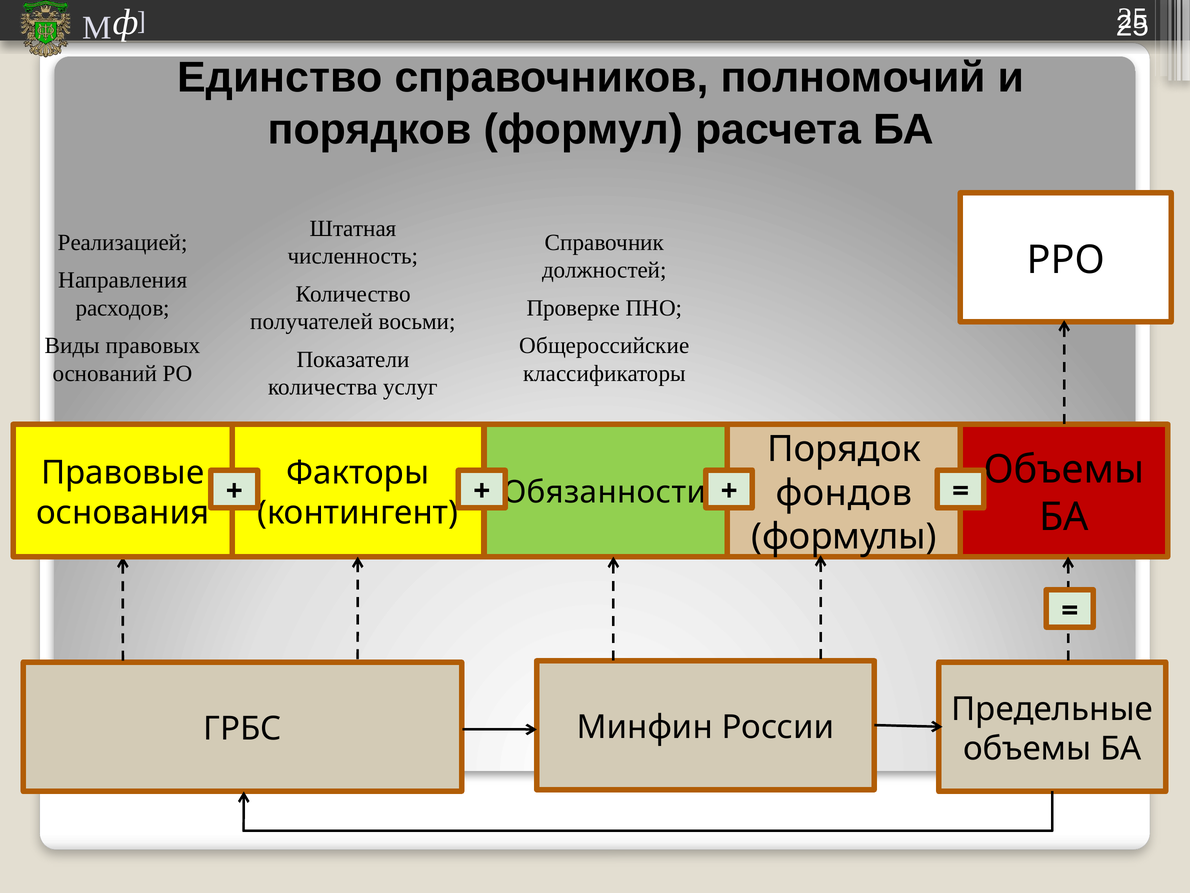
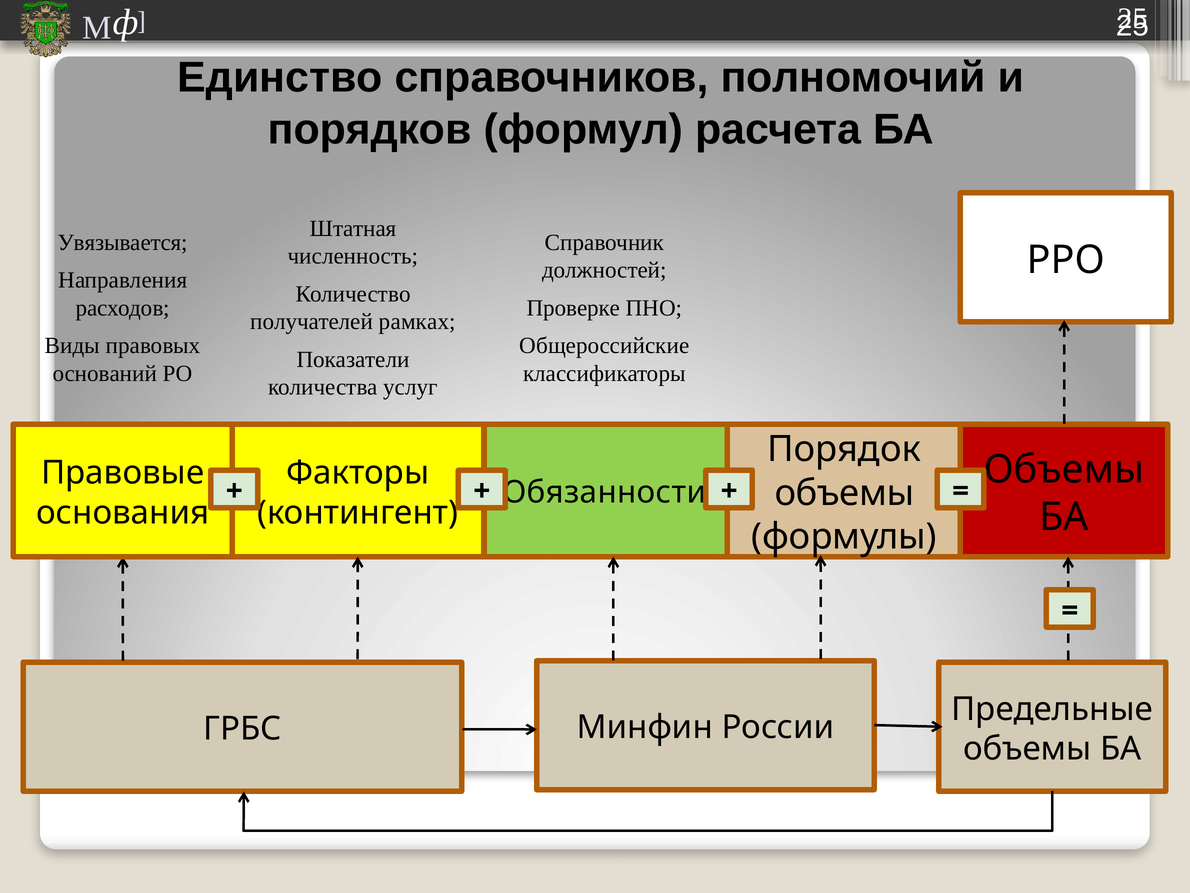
Реализацией: Реализацией -> Увязывается (123, 242)
восьми: восьми -> рамках (417, 322)
фондов: фондов -> объемы (844, 493)
